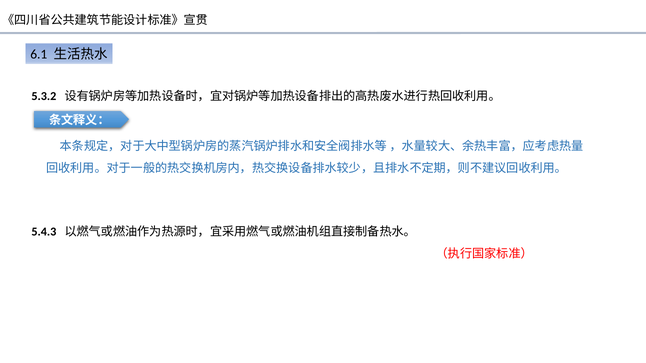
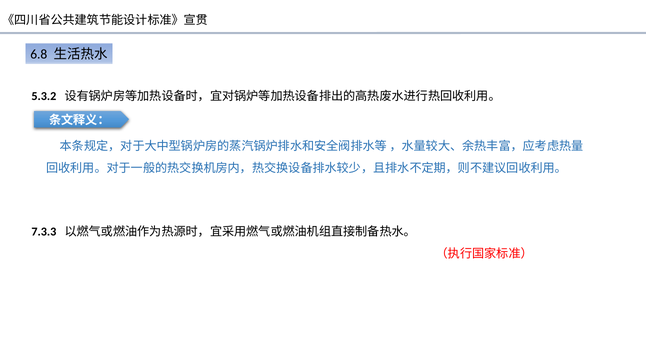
6.1: 6.1 -> 6.8 (39, 54)
5.4.3: 5.4.3 -> 7.3.3 (44, 232)
